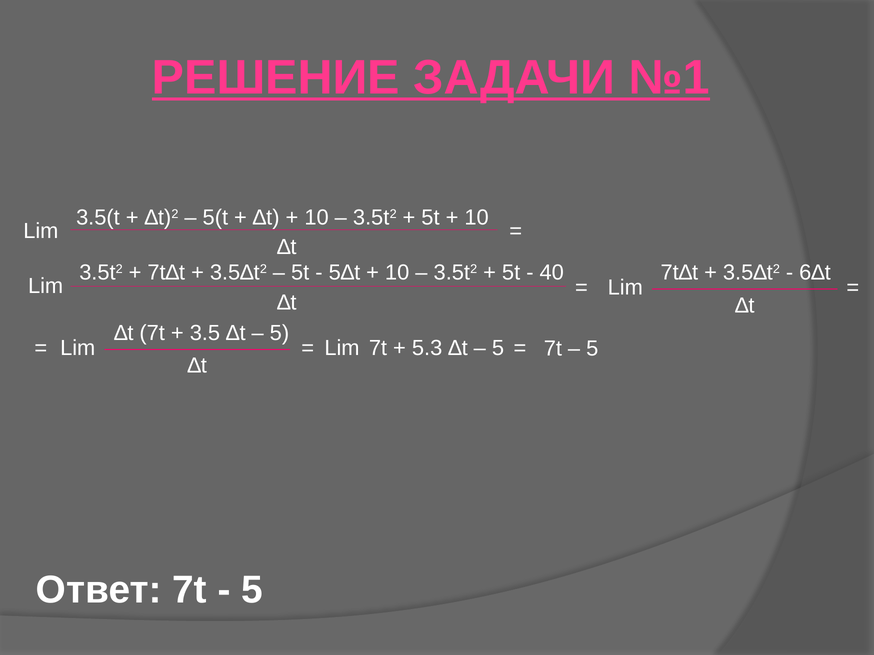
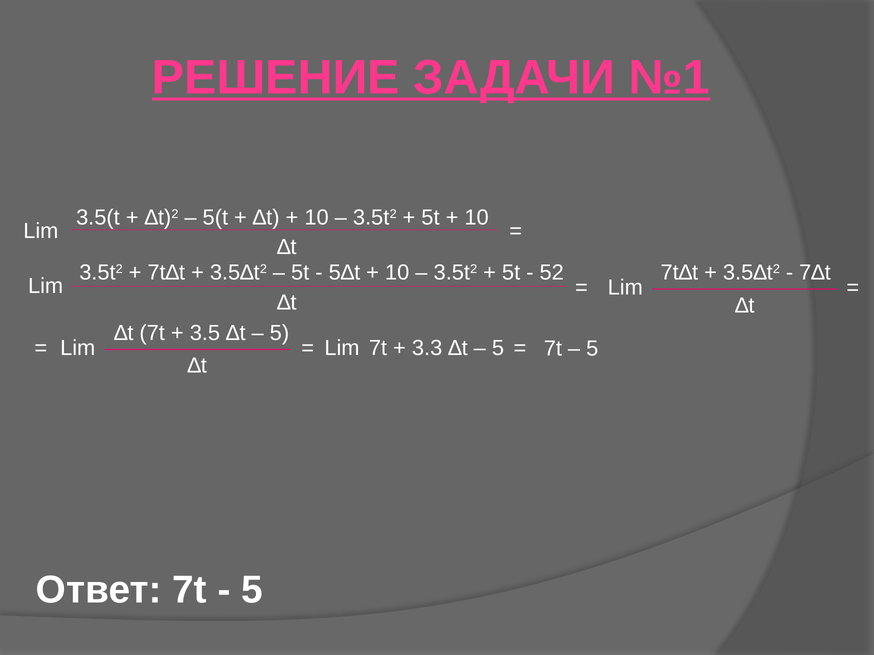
40: 40 -> 52 (552, 273)
6∆t: 6∆t -> 7∆t (815, 273)
5.3: 5.3 -> 3.3 (427, 348)
